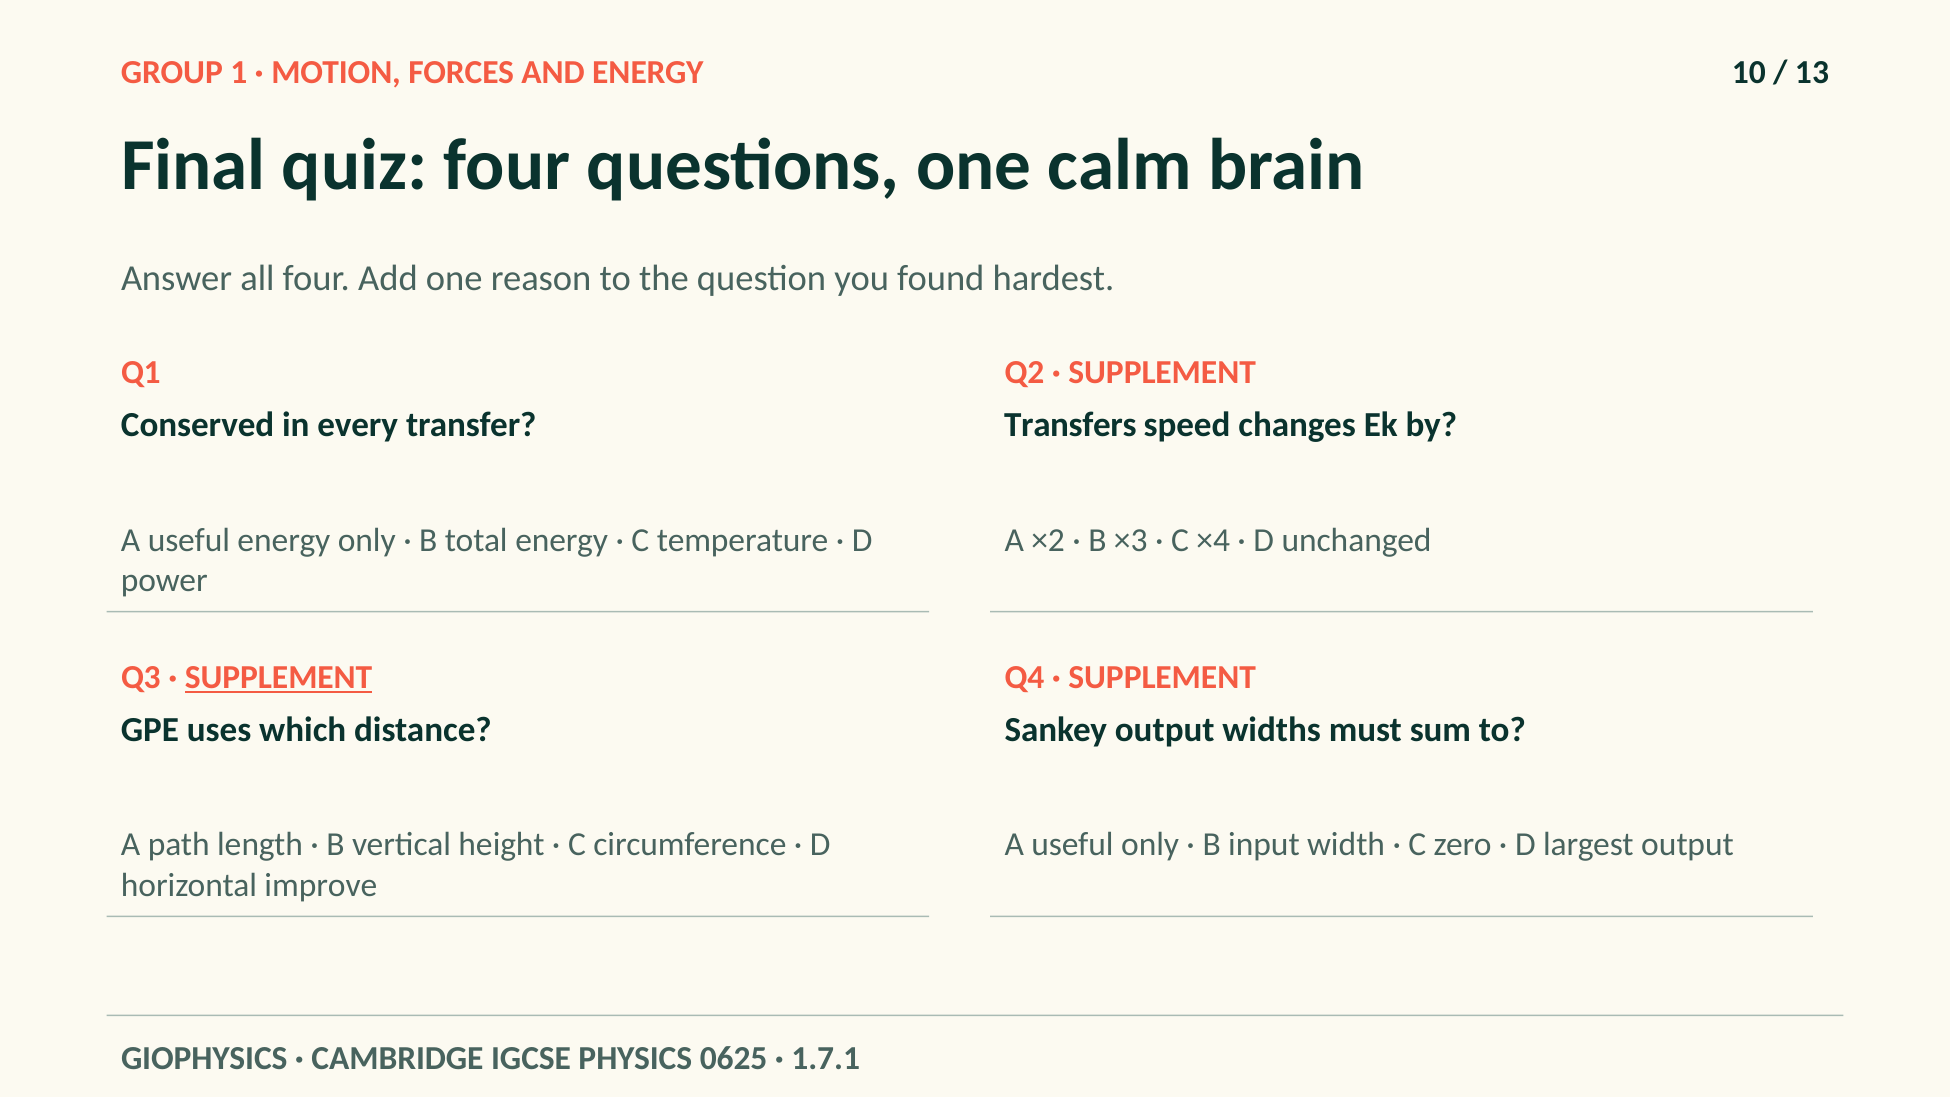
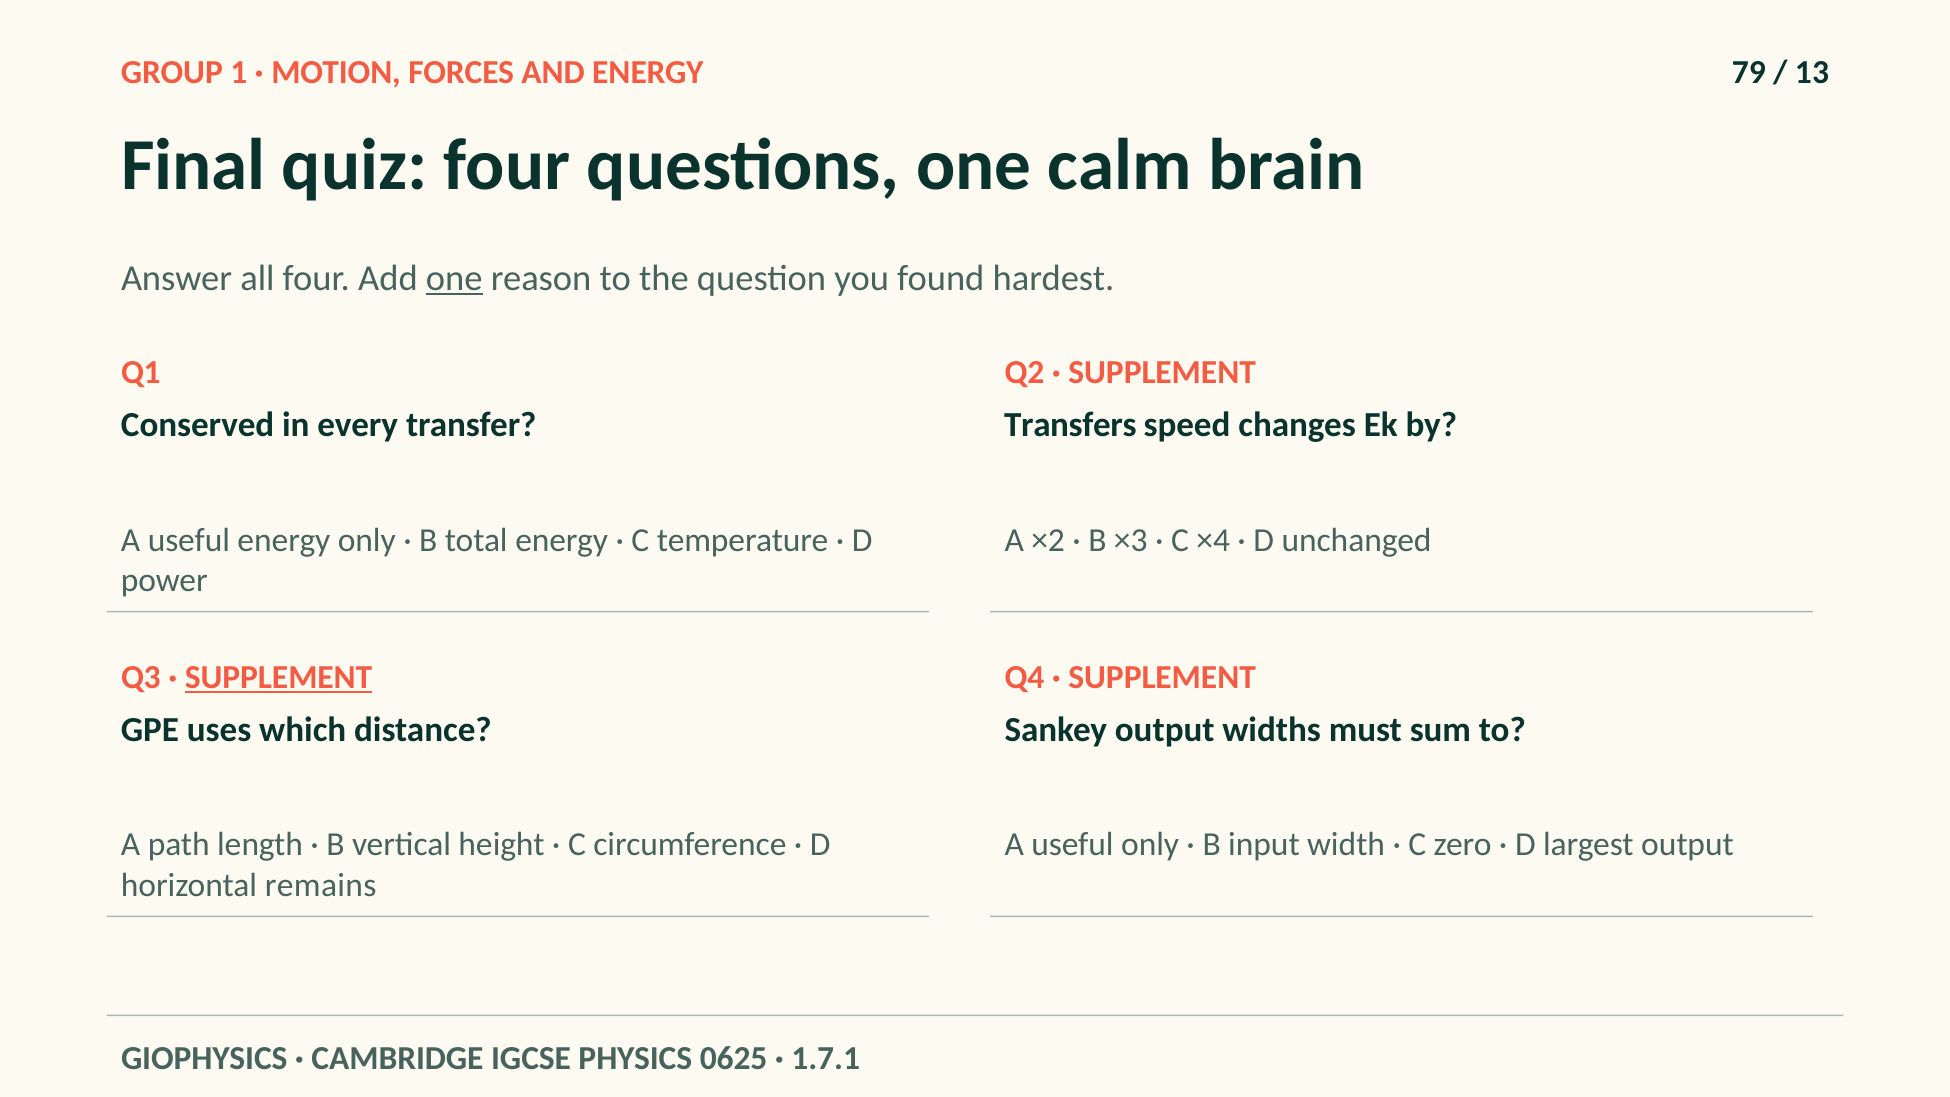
10: 10 -> 79 (1749, 72)
one underline: none -> present (454, 278)
improve: improve -> remains (321, 885)
